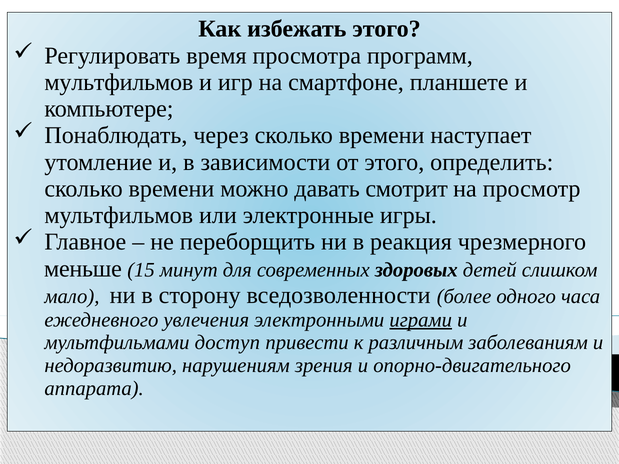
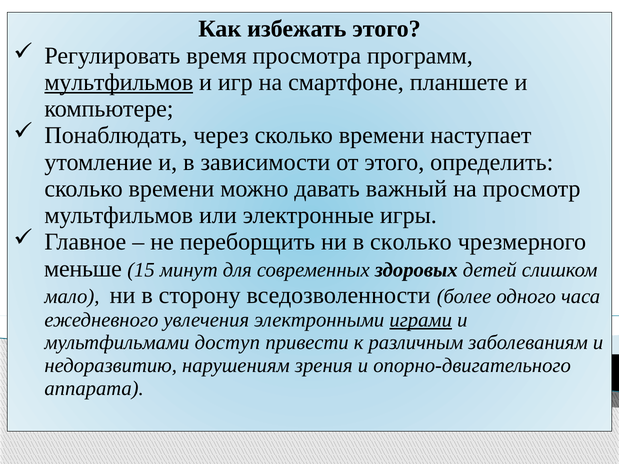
мультфильмов underline: none -> present (119, 82)
смотрит: смотрит -> важный (406, 189)
в реакция: реакция -> сколько (411, 242)
